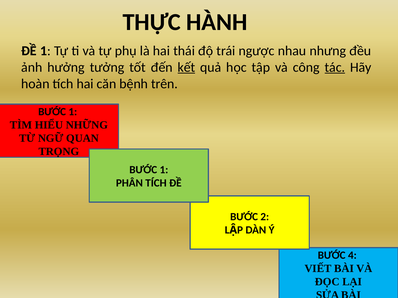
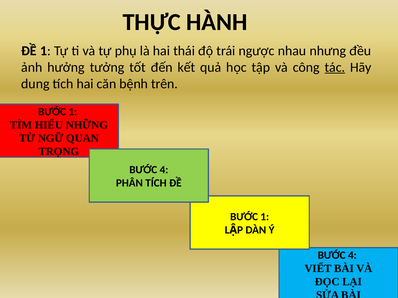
kết underline: present -> none (186, 67)
hoàn: hoàn -> dung (35, 84)
1: 1 -> 4 (164, 170)
2: 2 -> 1 (265, 217)
